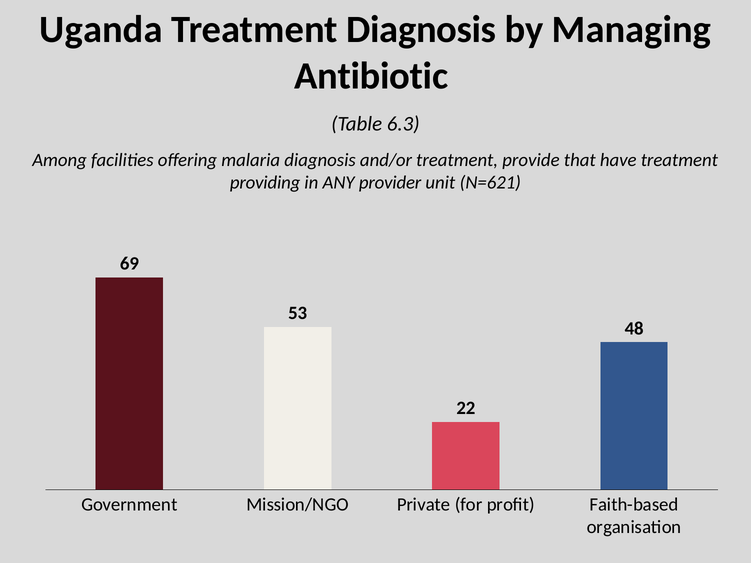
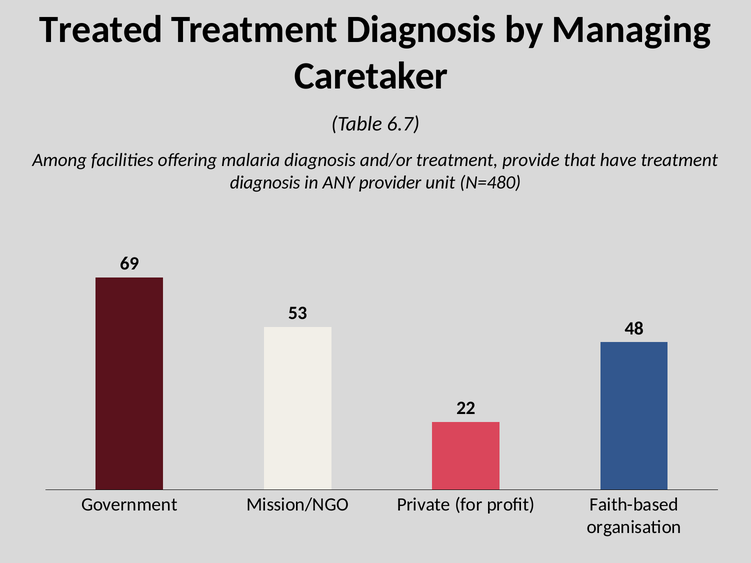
Uganda: Uganda -> Treated (101, 30)
Antibiotic: Antibiotic -> Caretaker (371, 76)
6.3: 6.3 -> 6.7 (403, 124)
providing: providing -> diagnosis (265, 183)
N=621: N=621 -> N=480 (490, 183)
